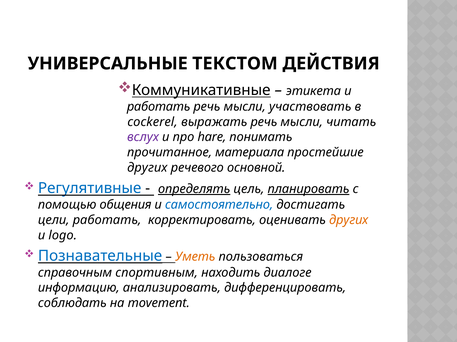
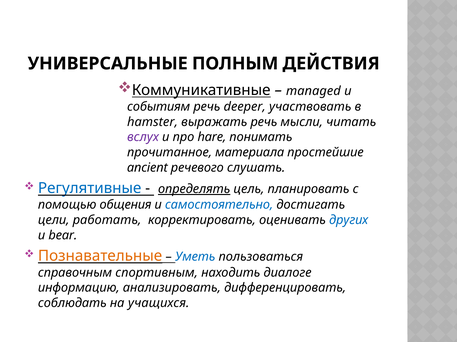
ТЕКСТОМ: ТЕКСТОМ -> ПОЛНЫМ (235, 64)
этикета: этикета -> managed (313, 91)
работать: работать -> событиям (159, 107)
мысли: мысли -> deeper (245, 107)
cockerel: cockerel -> hamster (152, 122)
других: других -> ancient (147, 168)
основной: основной -> слушать (256, 168)
планировать underline: present -> none (308, 189)
других colour: orange -> blue (349, 220)
logo: logo -> bear (63, 236)
Познавательные colour: blue -> orange (100, 257)
Уметь colour: orange -> blue (195, 257)
movement: movement -> учащихся (159, 304)
